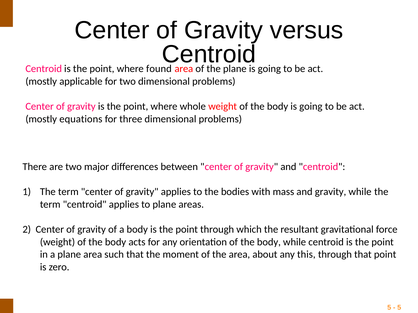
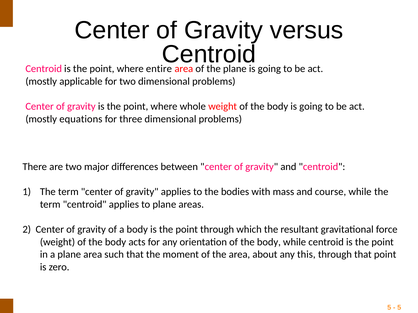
found: found -> entire (159, 69)
and gravity: gravity -> course (331, 192)
